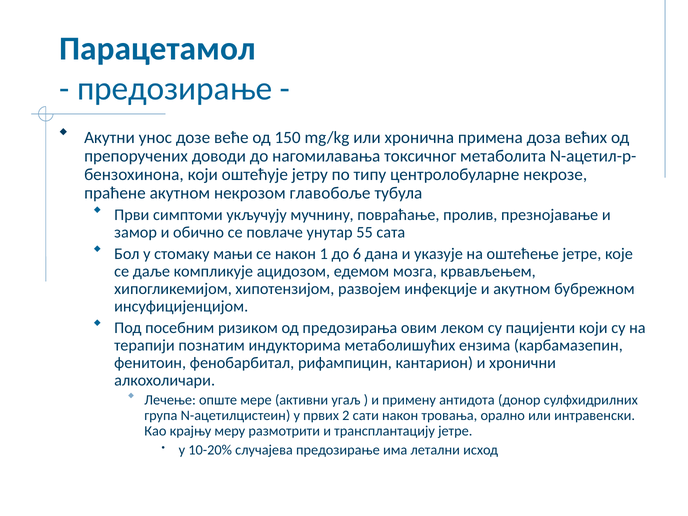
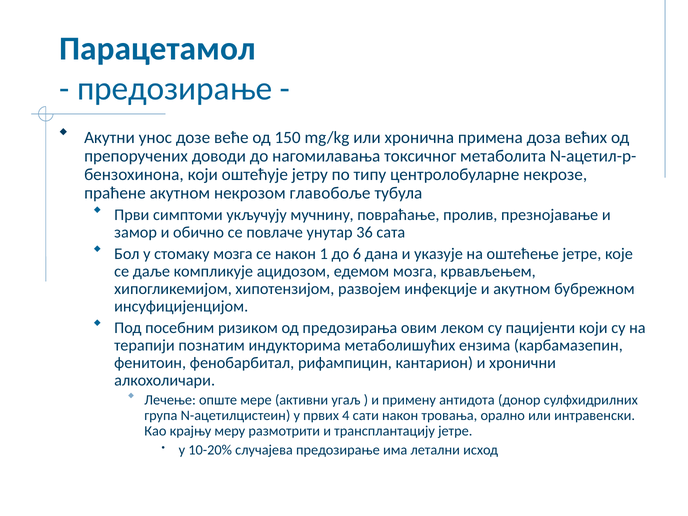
55: 55 -> 36 (365, 233)
стомаку мањи: мањи -> мозга (233, 254)
2: 2 -> 4 (346, 416)
